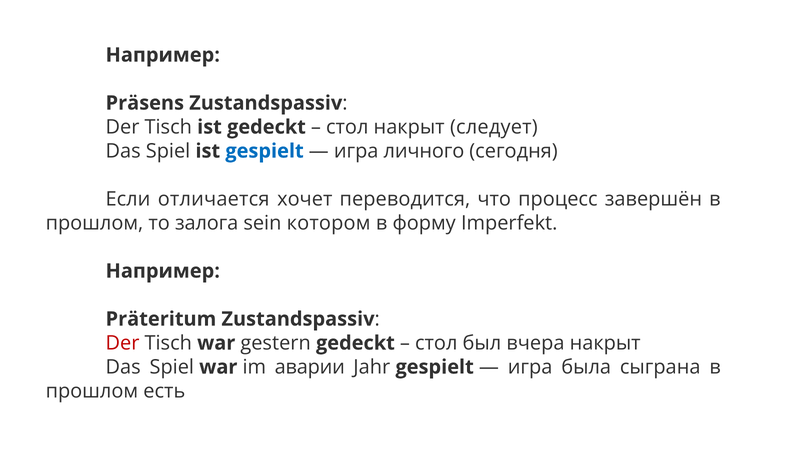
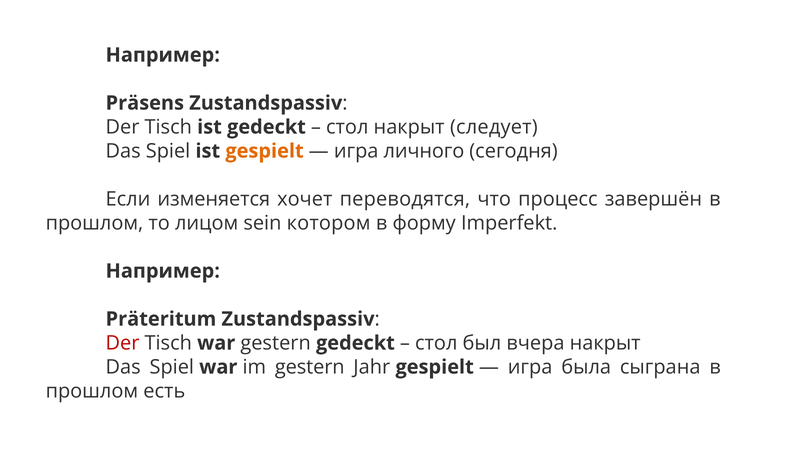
gespielt colour: blue -> orange (264, 151)
отличается: отличается -> изменяется (214, 199)
переводится: переводится -> переводятся (405, 199)
залога: залога -> лицом (207, 223)
im аварии: аварии -> gestern (310, 367)
